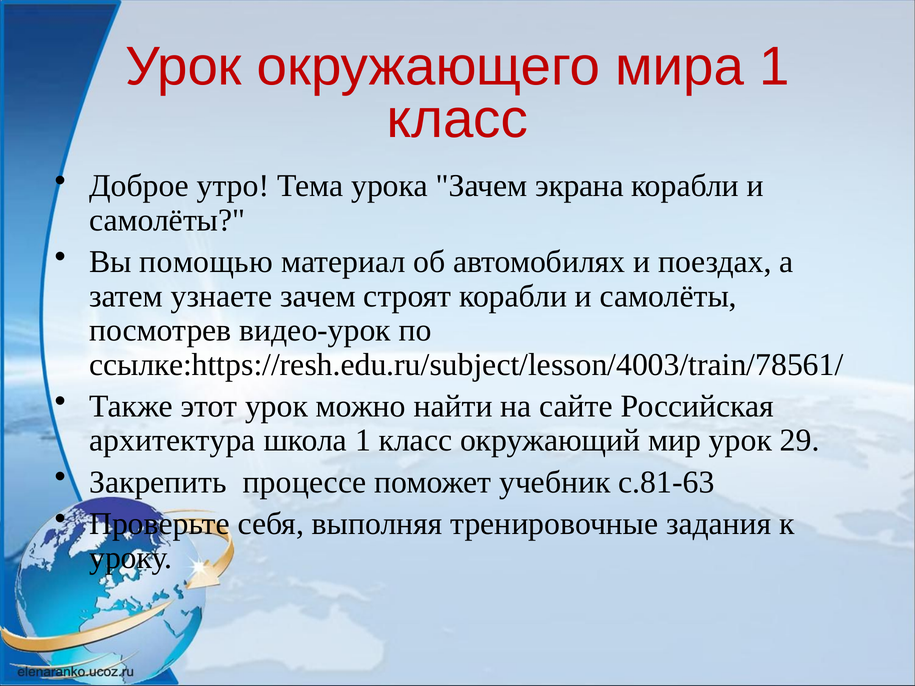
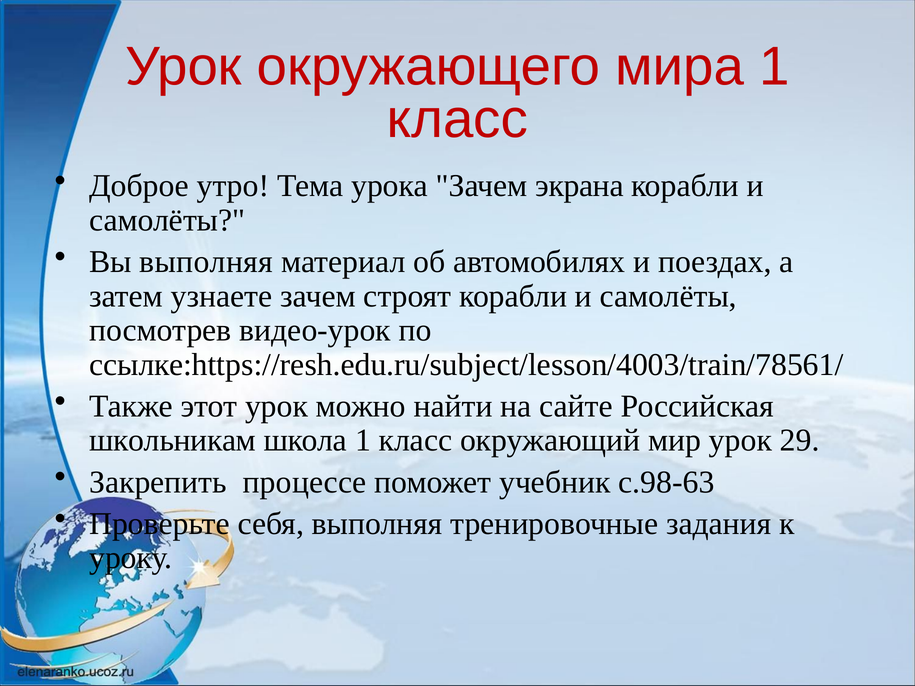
Вы помощью: помощью -> выполняя (206, 262)
архитектура: архитектура -> школьникам (173, 441)
с.81-63: с.81-63 -> с.98-63 (666, 482)
